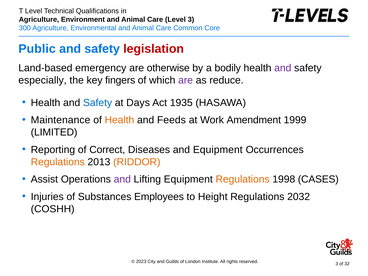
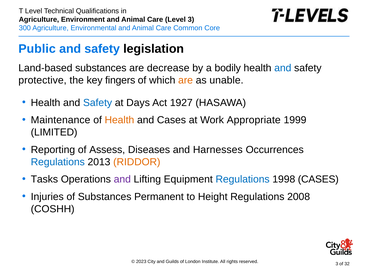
legislation colour: red -> black (154, 49)
Land-based emergency: emergency -> substances (101, 68)
otherwise: otherwise -> decrease (168, 68)
and colour: purple -> blue (283, 68)
especially: especially -> protective (42, 80)
are colour: purple -> orange (186, 80)
reduce: reduce -> unable (226, 80)
1935: 1935 -> 1927 (181, 103)
and Feeds: Feeds -> Cases (171, 120)
Amendment: Amendment -> Appropriate (254, 120)
Correct: Correct -> Assess (107, 150)
and Equipment: Equipment -> Harnesses (218, 150)
Regulations colour: orange -> blue (58, 162)
Assist: Assist -> Tasks (44, 179)
Regulations colour: orange -> blue (243, 179)
Employees: Employees -> Permanent (159, 197)
2032: 2032 -> 2008 (299, 197)
